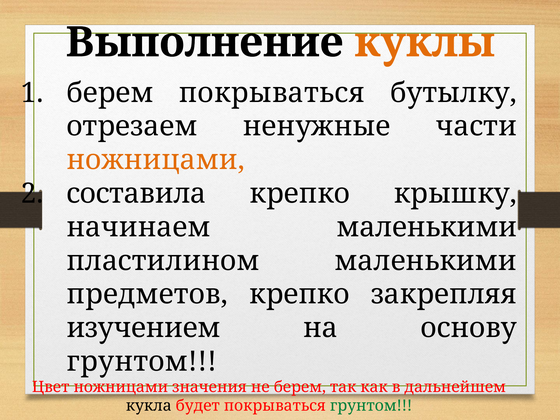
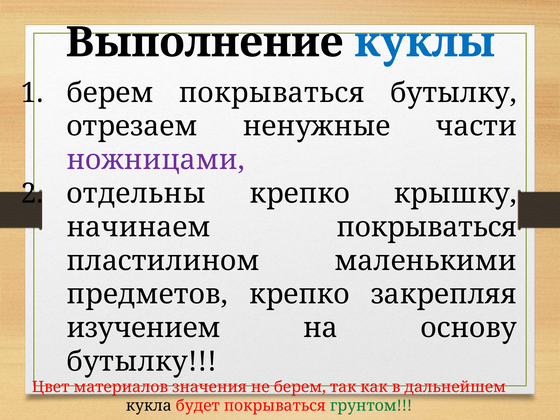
куклы colour: orange -> blue (425, 42)
ножницами colour: orange -> purple (156, 160)
составила: составила -> отдельны (136, 194)
начинаем маленькими: маленькими -> покрываться (427, 227)
грунтом: грунтом -> бутылку (142, 362)
Цвет ножницами: ножницами -> материалов (121, 387)
